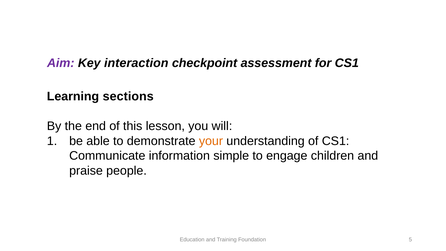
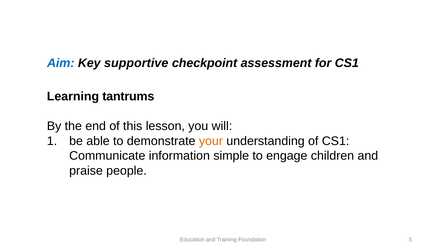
Aim colour: purple -> blue (61, 63)
interaction: interaction -> supportive (136, 63)
sections: sections -> tantrums (128, 96)
